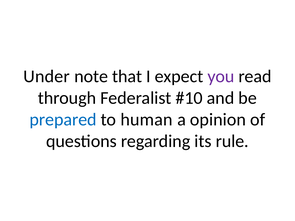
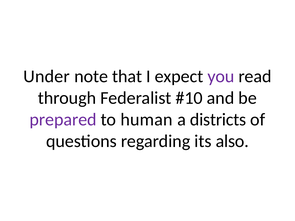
prepared colour: blue -> purple (63, 120)
opinion: opinion -> districts (218, 120)
rule: rule -> also (232, 141)
